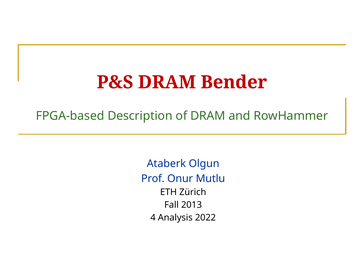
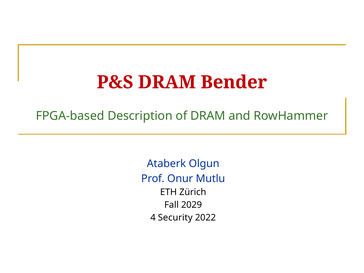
2013: 2013 -> 2029 (192, 205)
Analysis: Analysis -> Security (175, 218)
